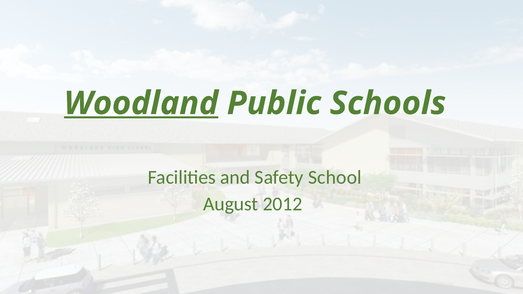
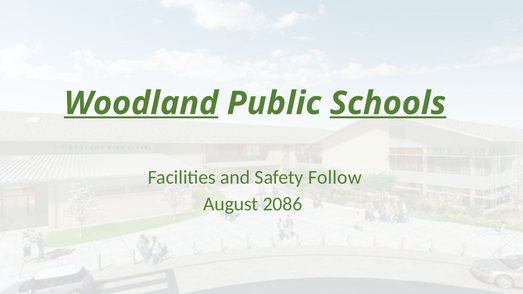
Schools underline: none -> present (388, 103)
School: School -> Follow (335, 178)
2012: 2012 -> 2086 (283, 204)
